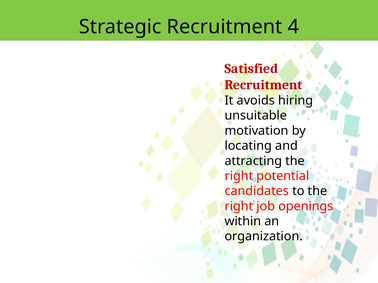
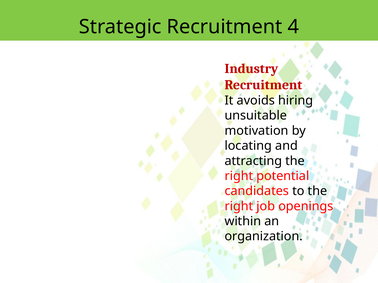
Satisfied: Satisfied -> Industry (251, 69)
